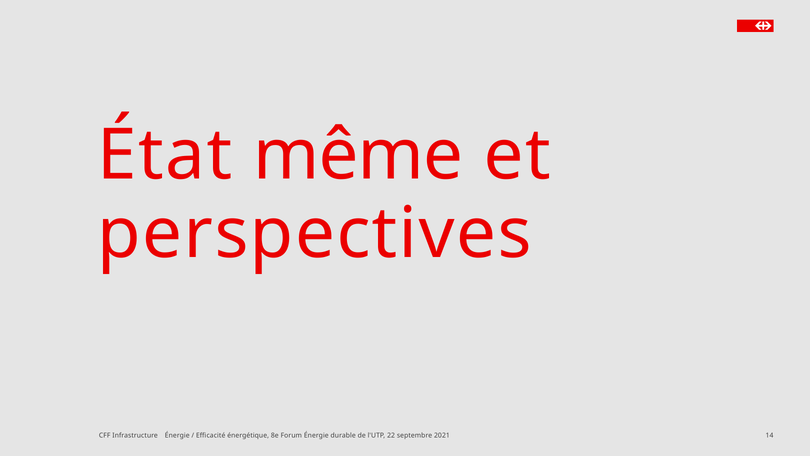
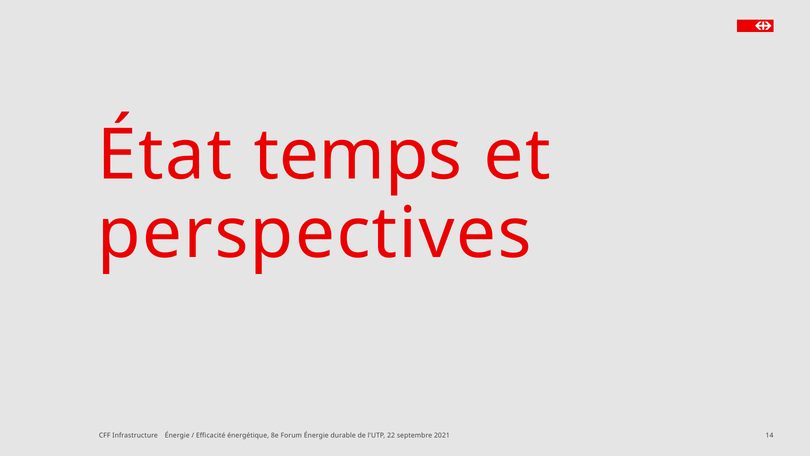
même: même -> temps (358, 155)
